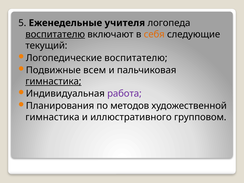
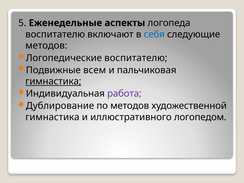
учителя: учителя -> аспекты (125, 23)
воспитателю underline: present -> none (55, 34)
себя colour: orange -> blue (154, 34)
текущий: текущий -> методов (46, 46)
Планирования: Планирования -> Дублирование (60, 106)
групповом: групповом -> логопедом (200, 117)
